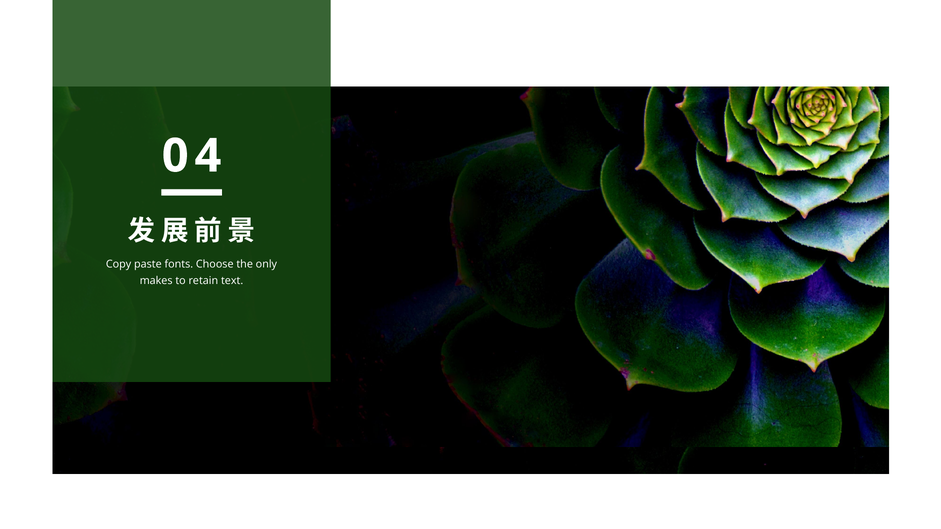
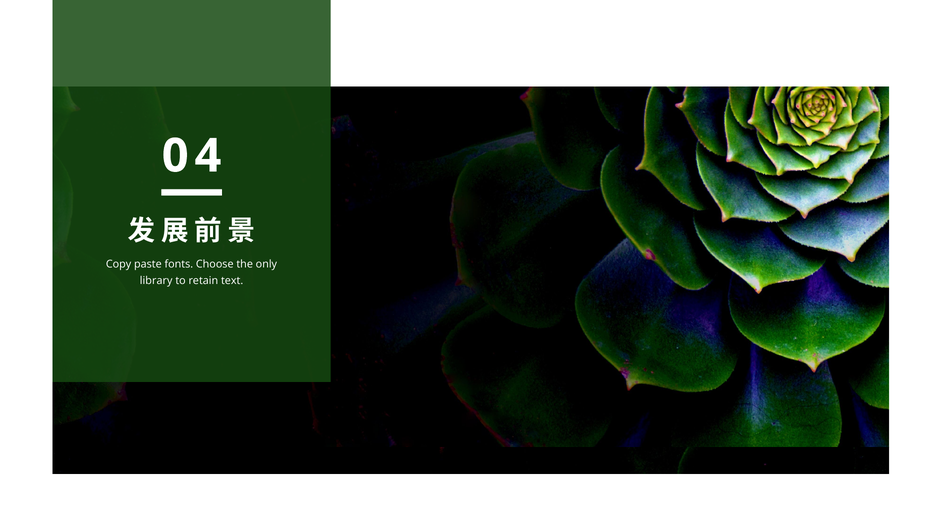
makes: makes -> library (156, 281)
